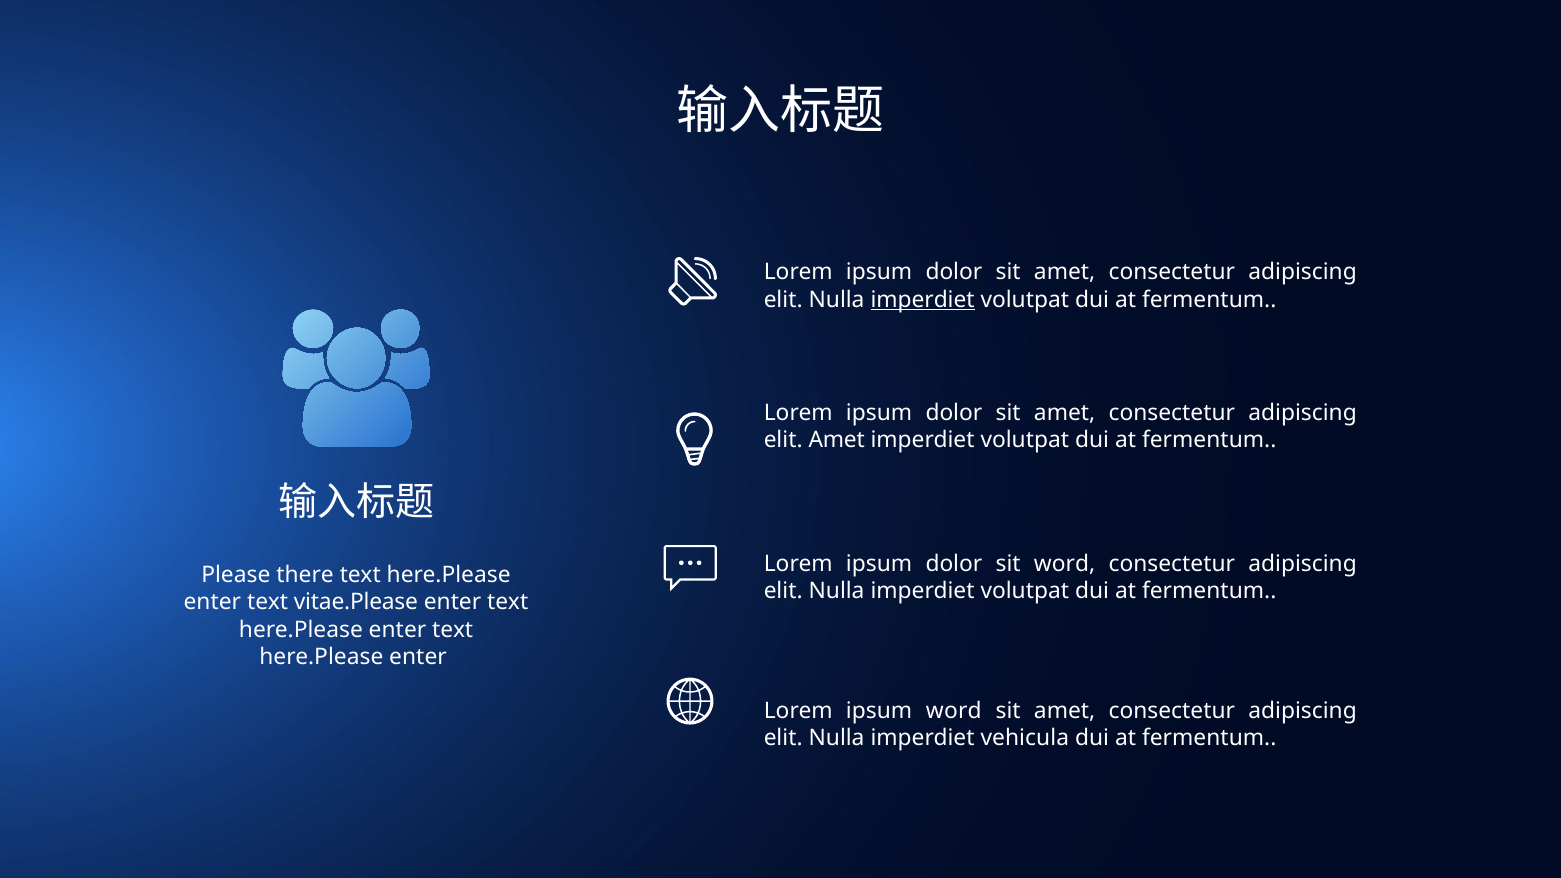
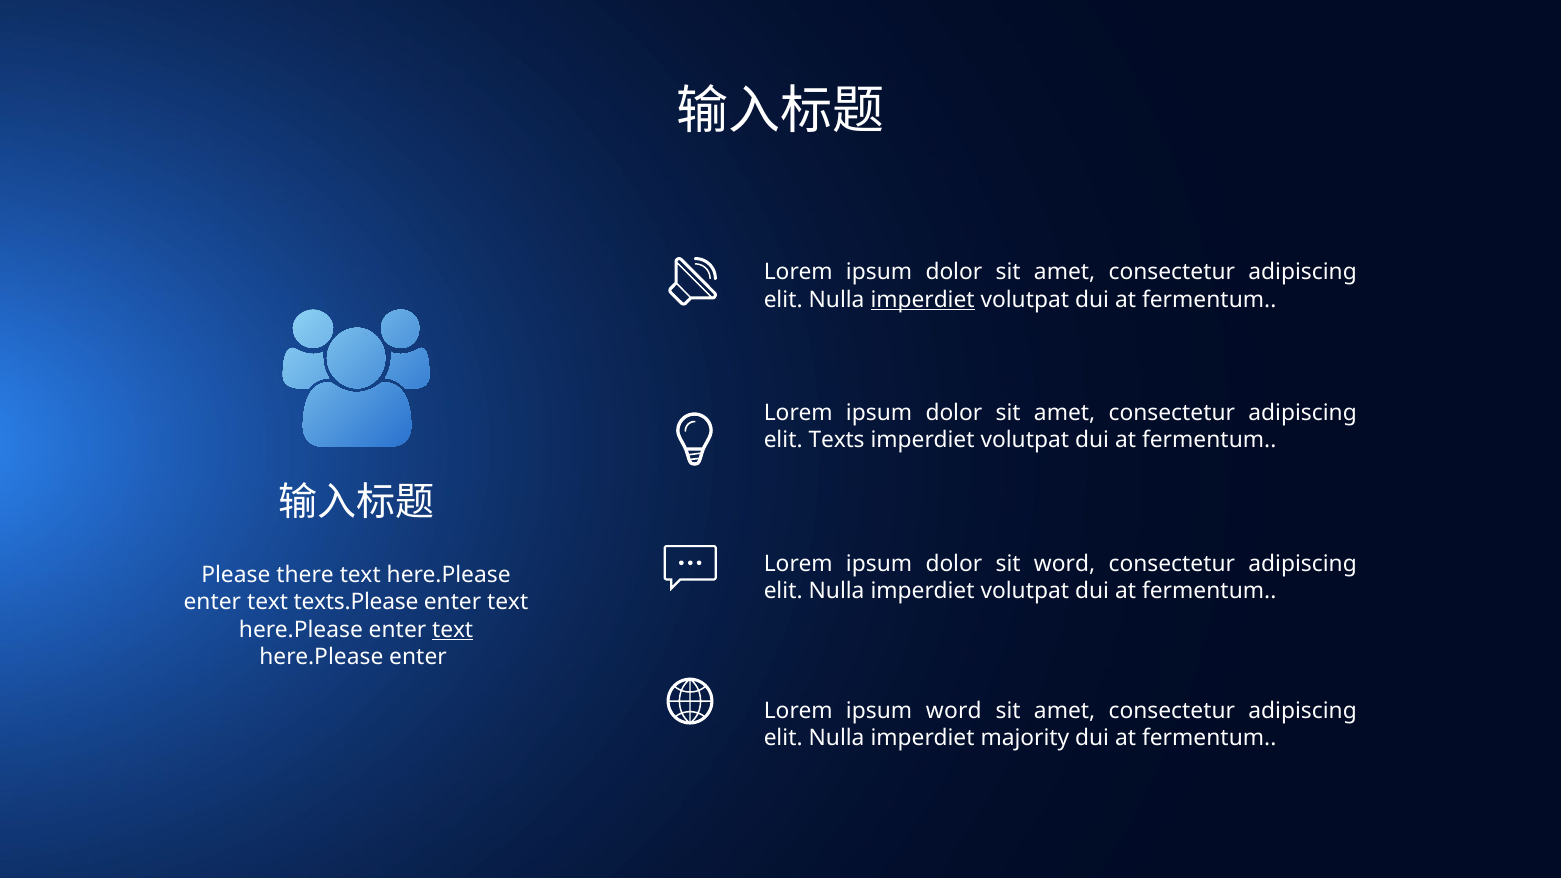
elit Amet: Amet -> Texts (837, 440)
vitae.Please: vitae.Please -> texts.Please (356, 602)
text underline: none -> present (453, 630)
vehicula: vehicula -> majority (1025, 738)
